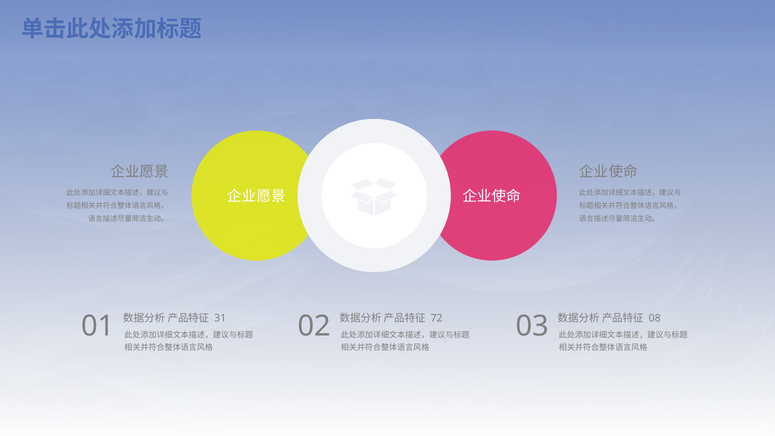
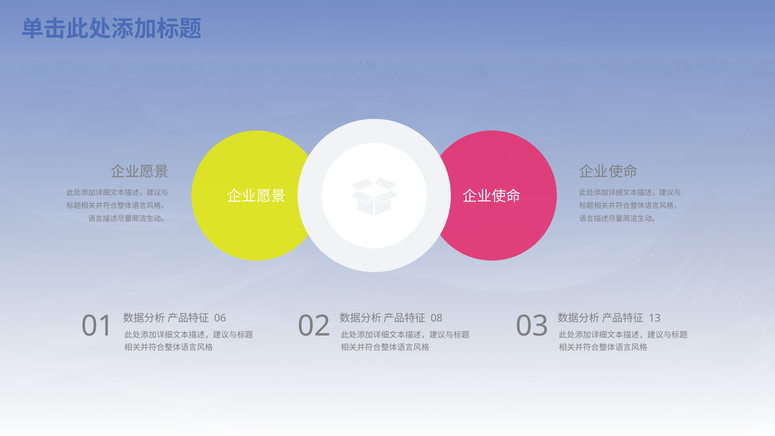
31: 31 -> 06 (220, 318)
72: 72 -> 08 (437, 318)
08: 08 -> 13 (655, 318)
